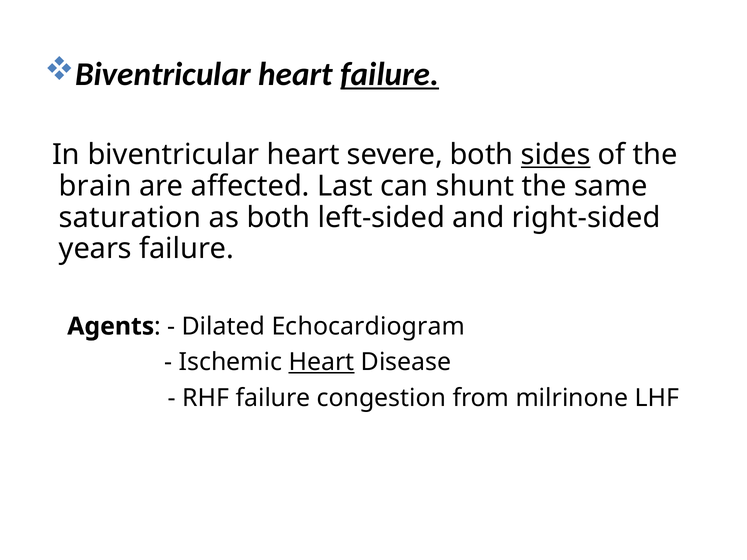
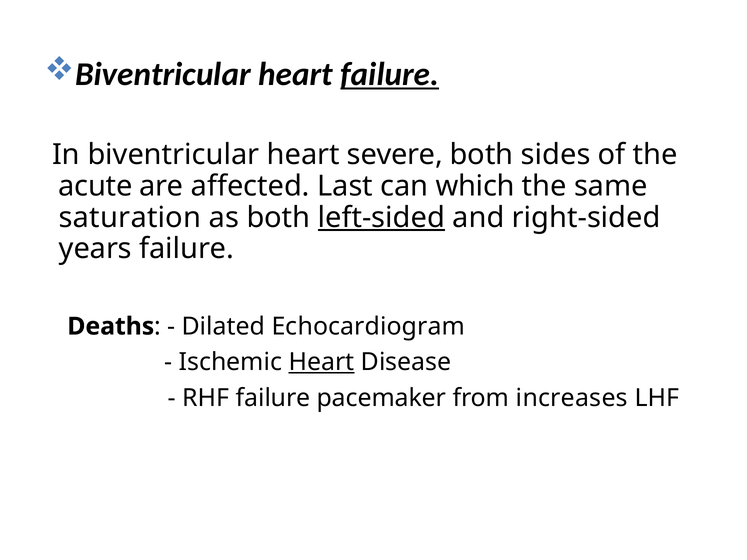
sides underline: present -> none (556, 155)
brain: brain -> acute (95, 186)
shunt: shunt -> which (475, 186)
left-sided underline: none -> present (381, 218)
Agents: Agents -> Deaths (111, 327)
congestion: congestion -> pacemaker (381, 398)
milrinone: milrinone -> increases (572, 398)
